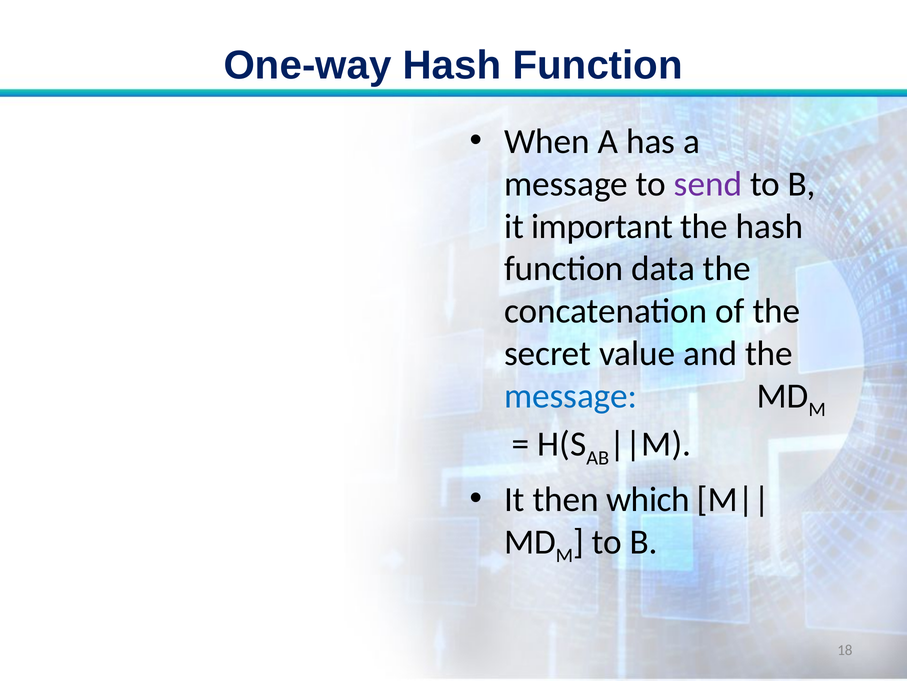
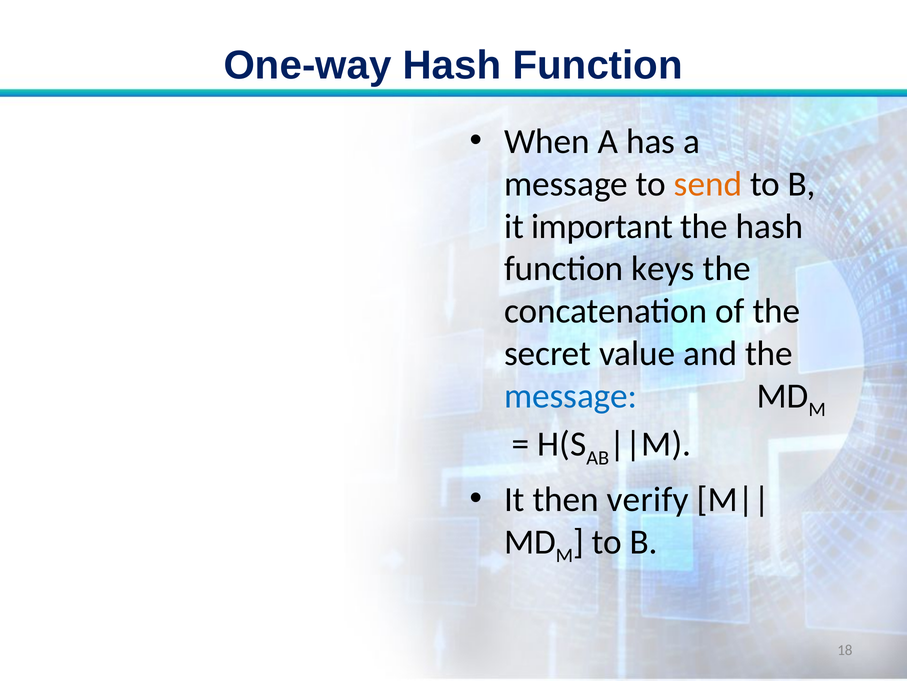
send colour: purple -> orange (708, 184)
data: data -> keys (663, 269)
which: which -> verify (648, 499)
